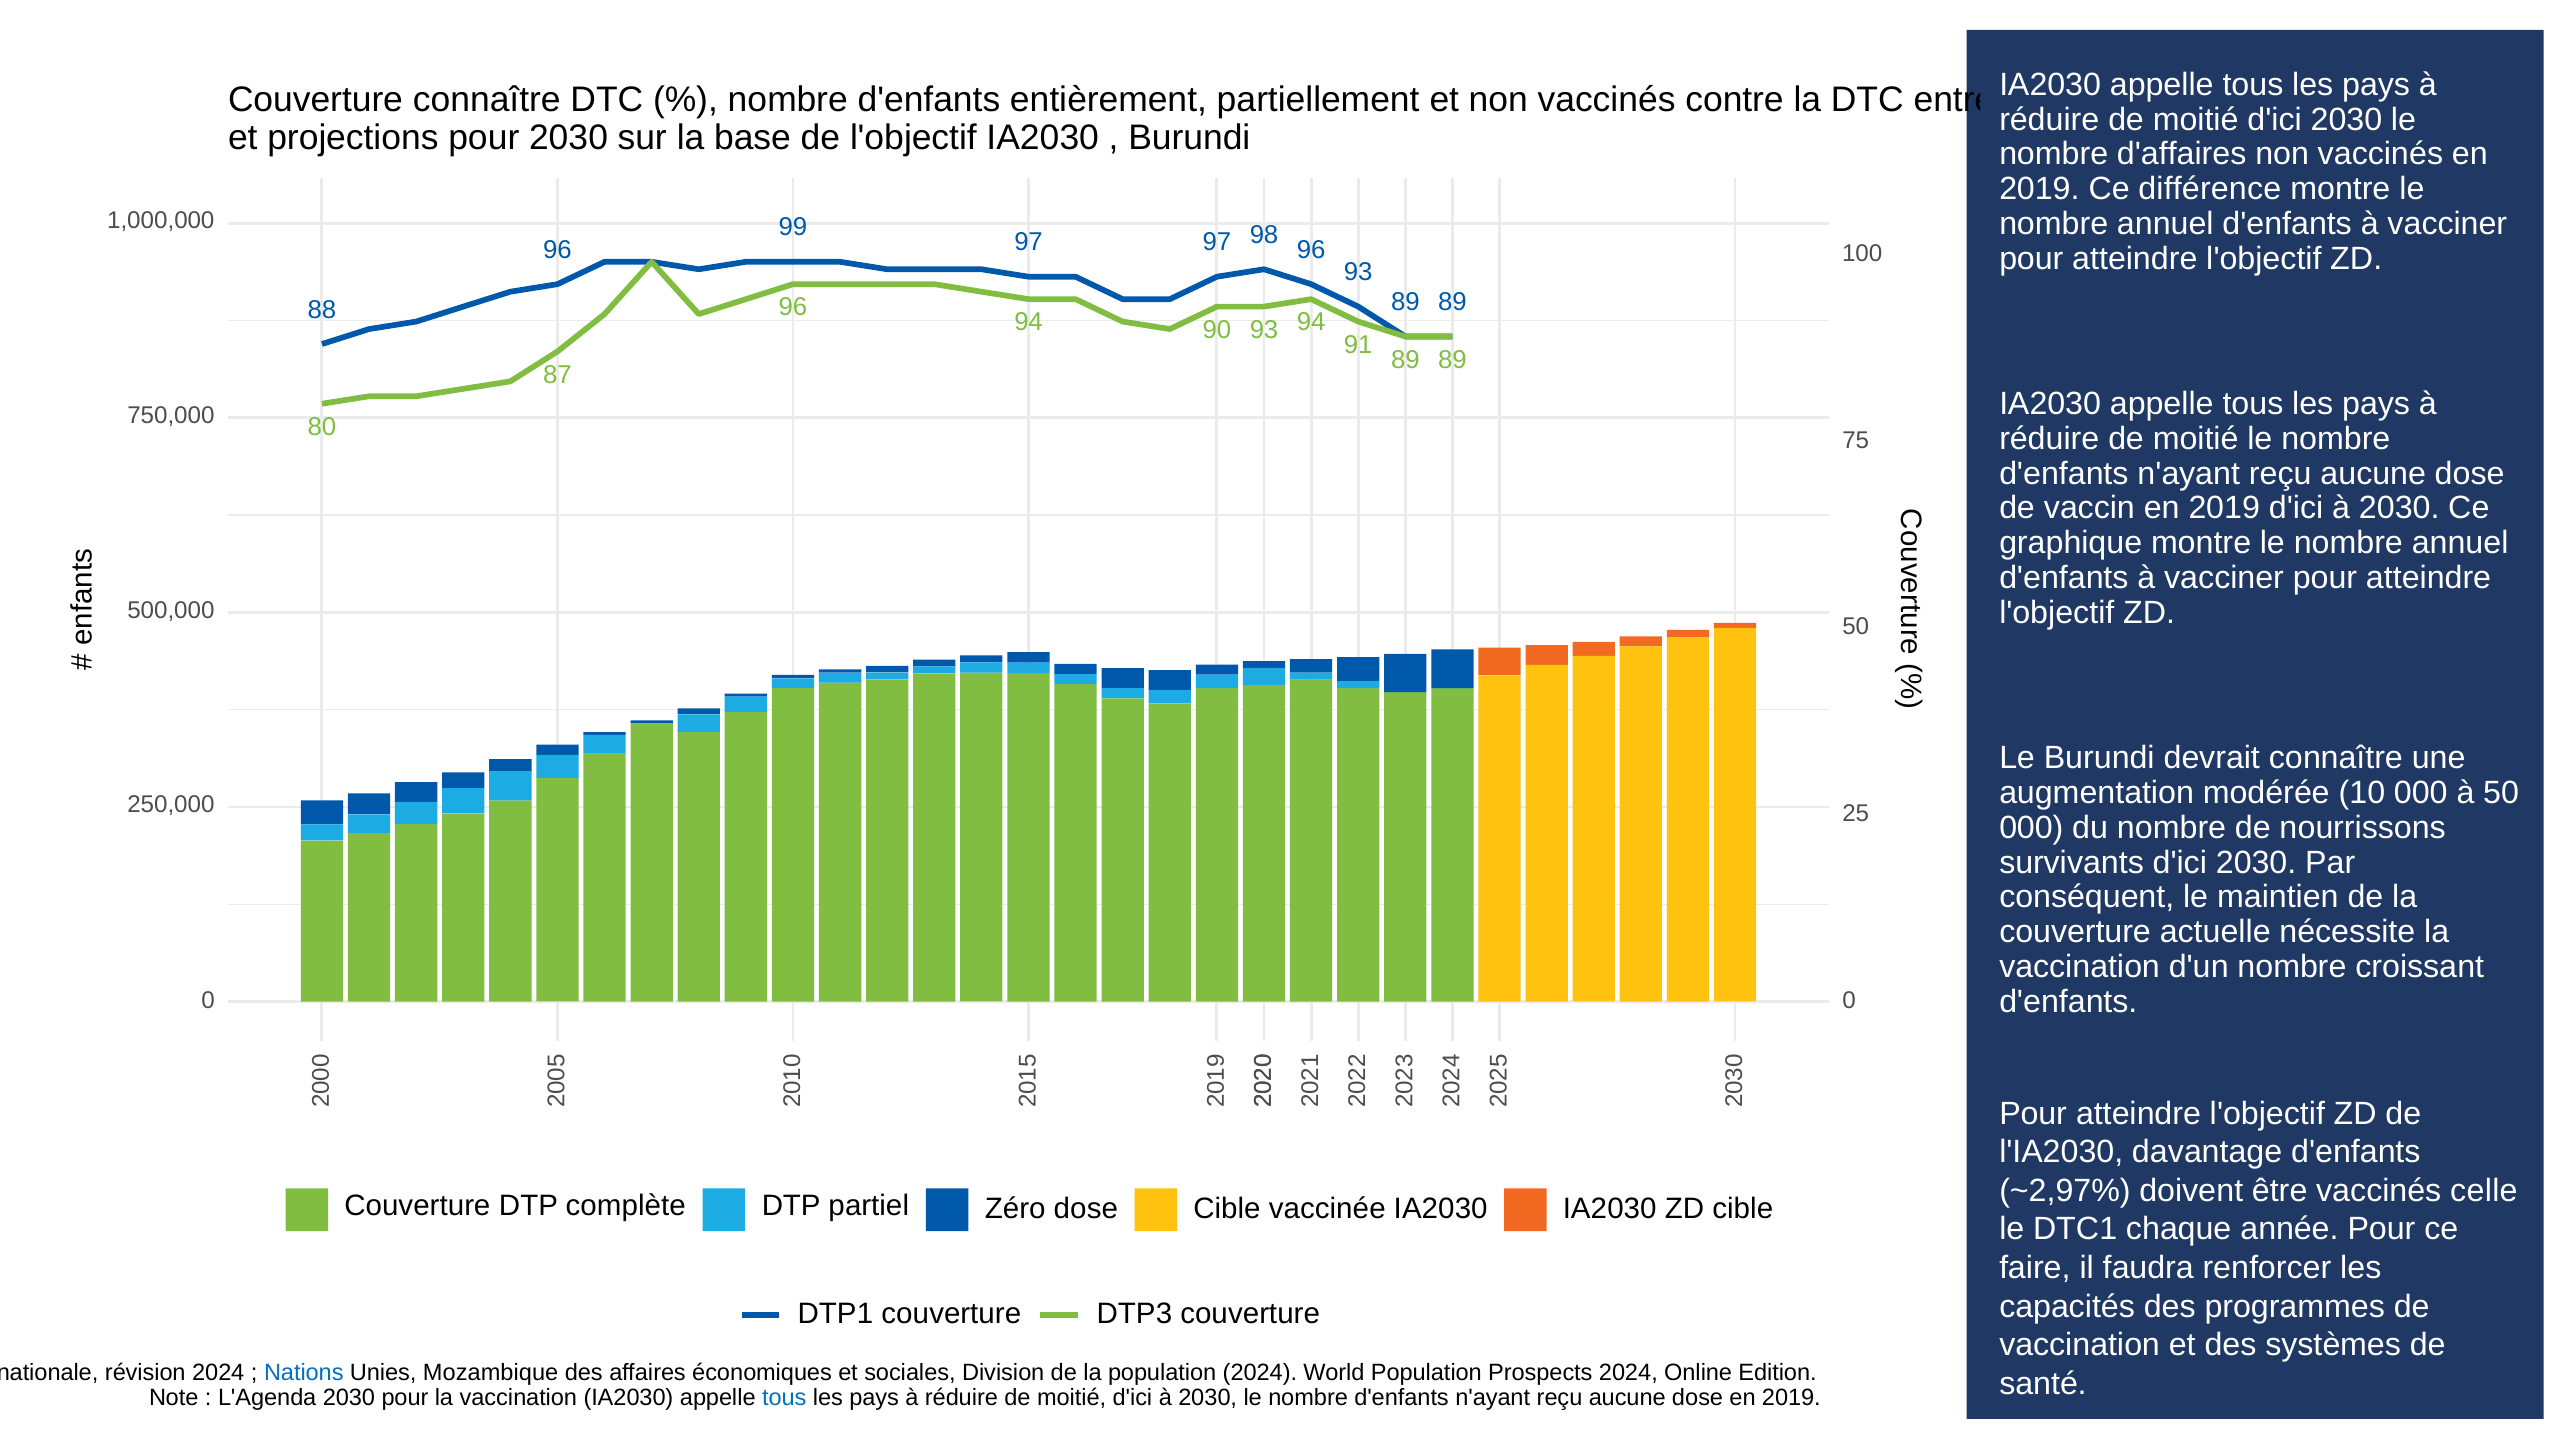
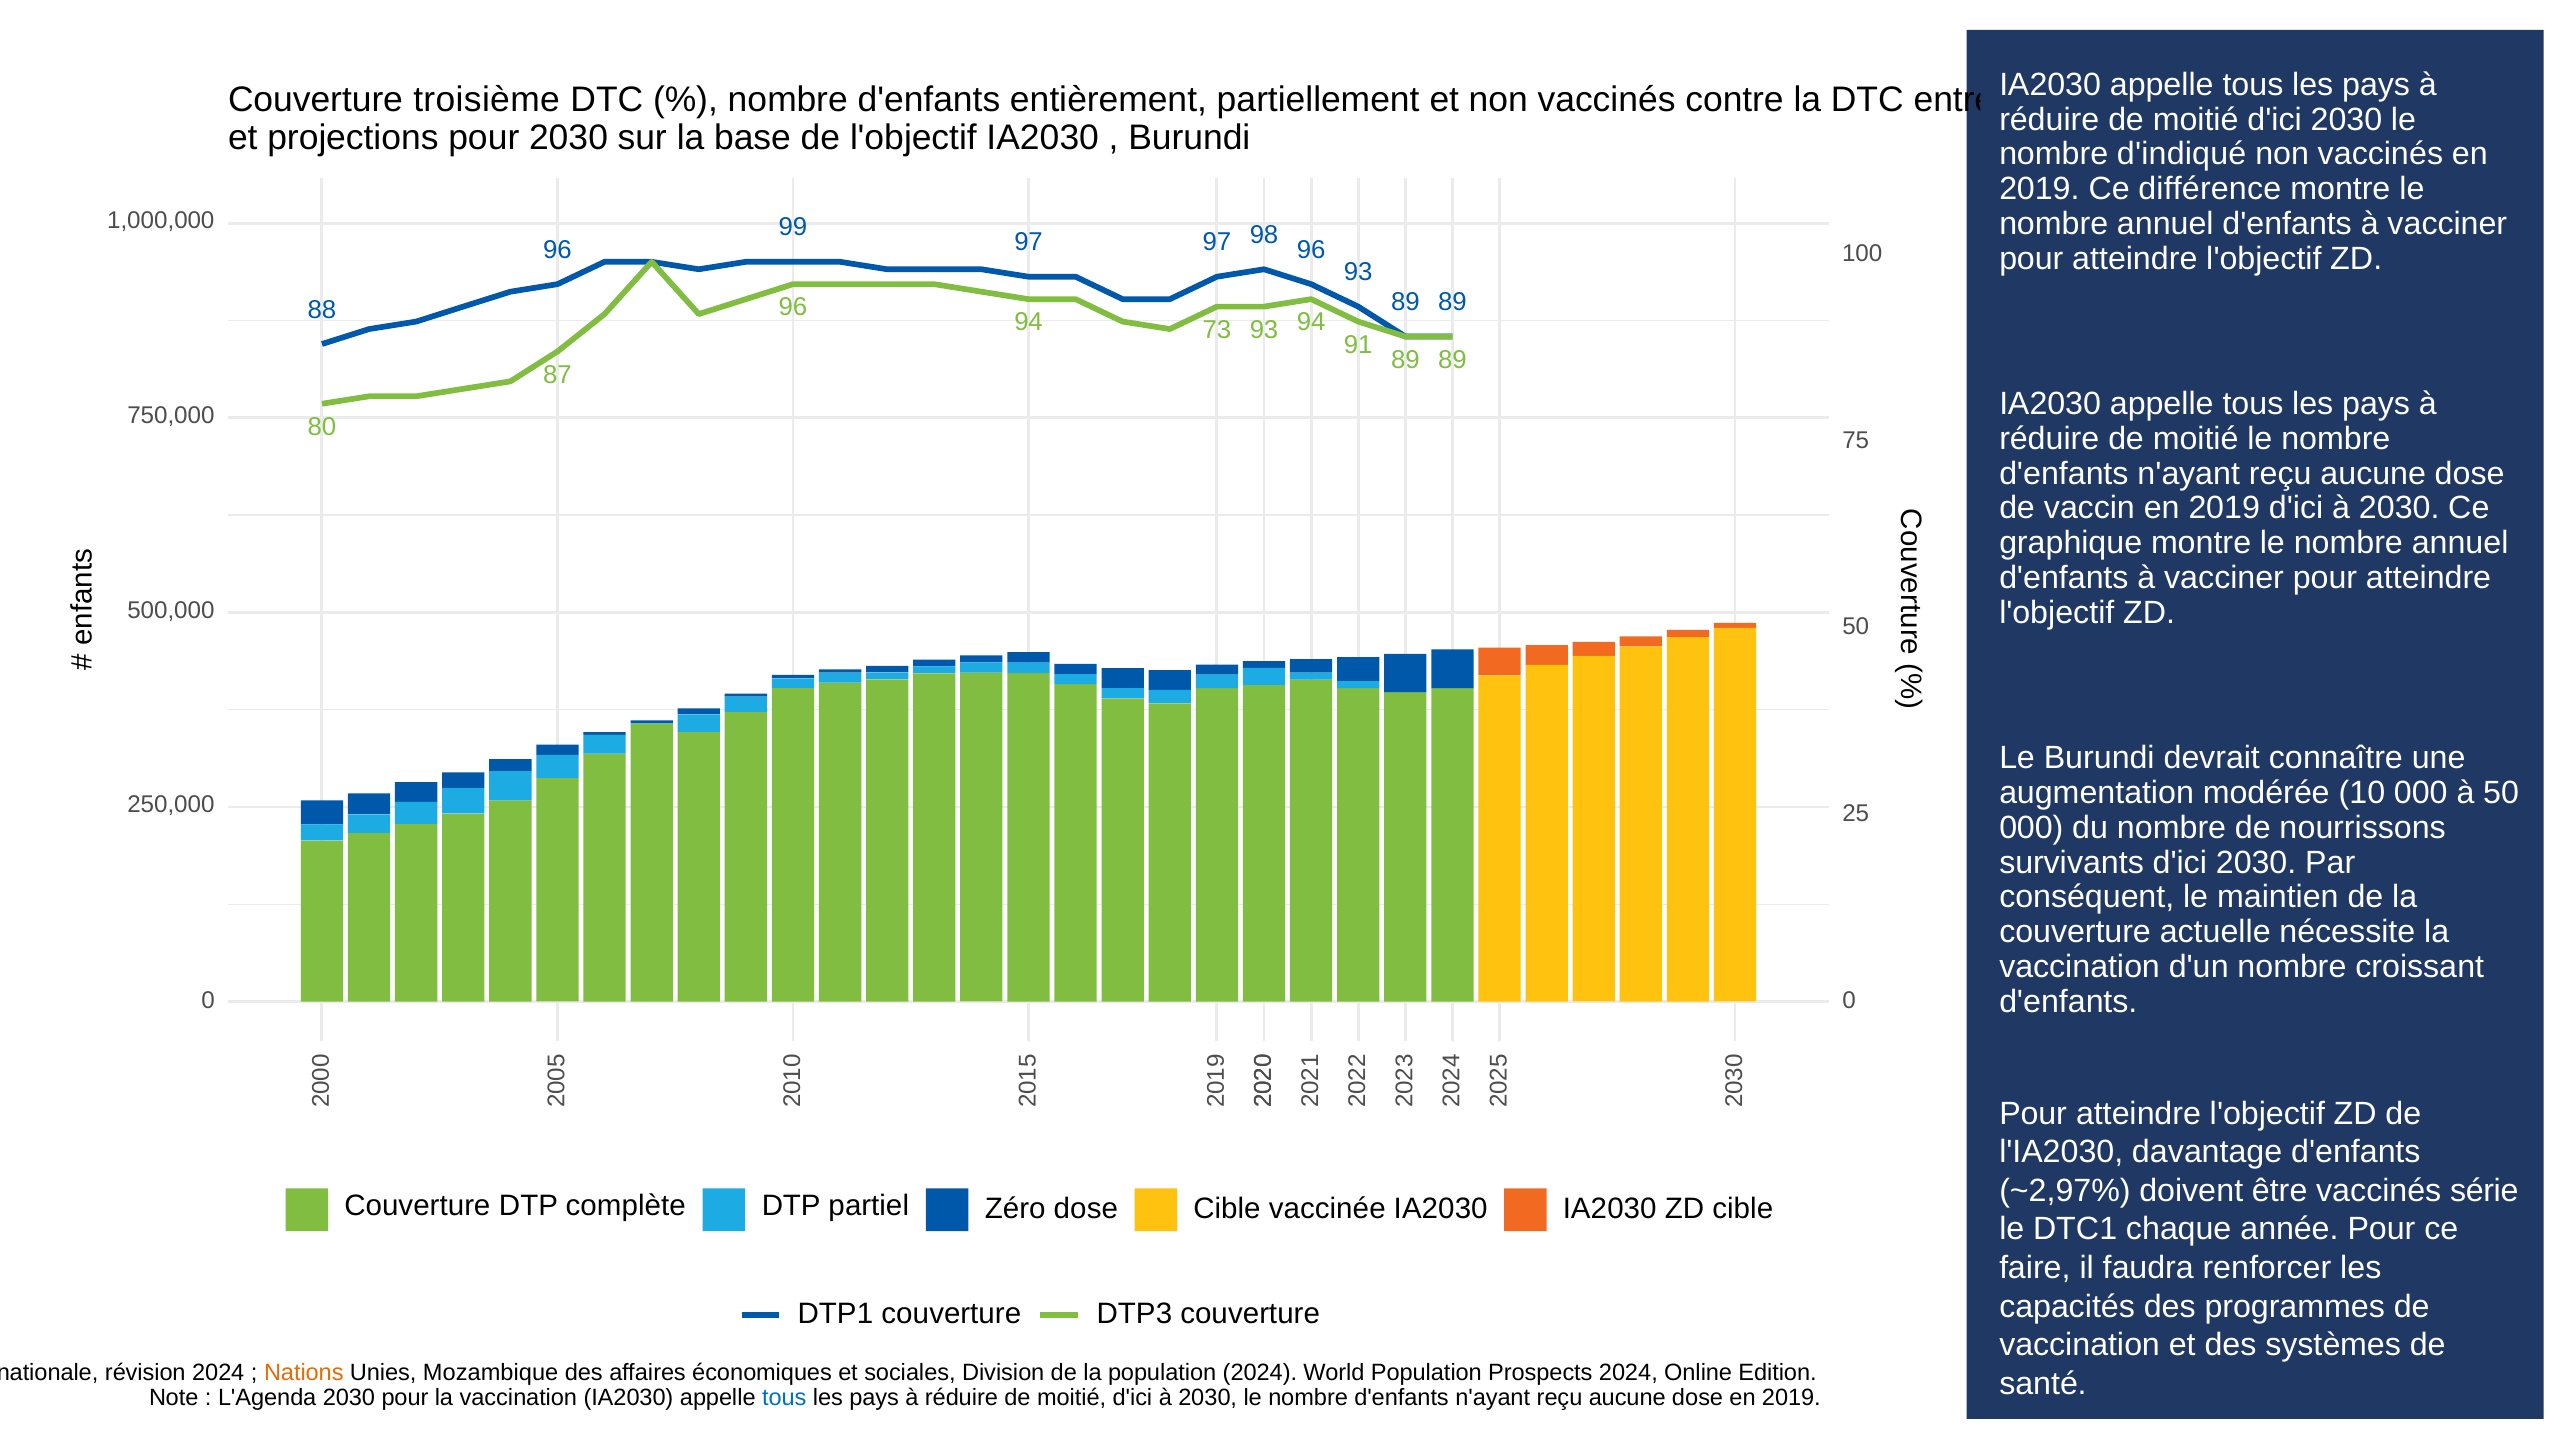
Couverture connaître: connaître -> troisième (487, 100)
d'affaires: d'affaires -> d'indiqué (2182, 154)
90: 90 -> 73 (1217, 330)
celle: celle -> série (2484, 1191)
Nations colour: blue -> orange (304, 1373)
